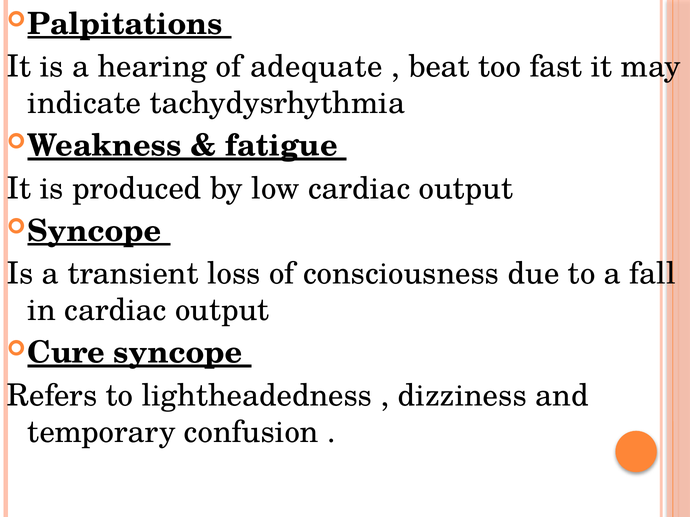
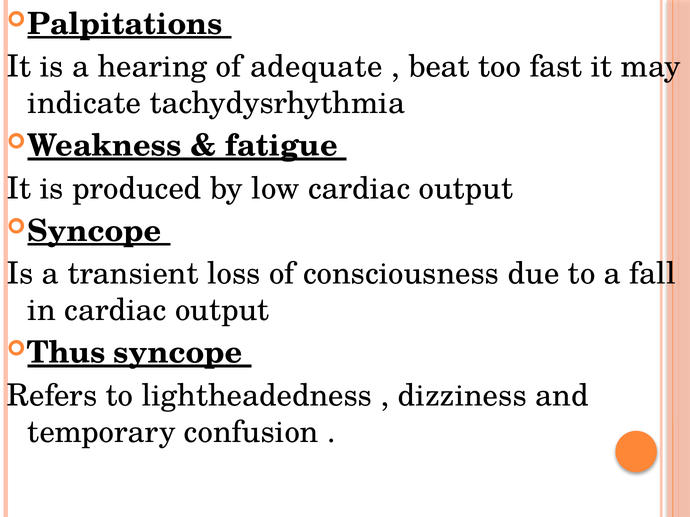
Cure: Cure -> Thus (66, 353)
